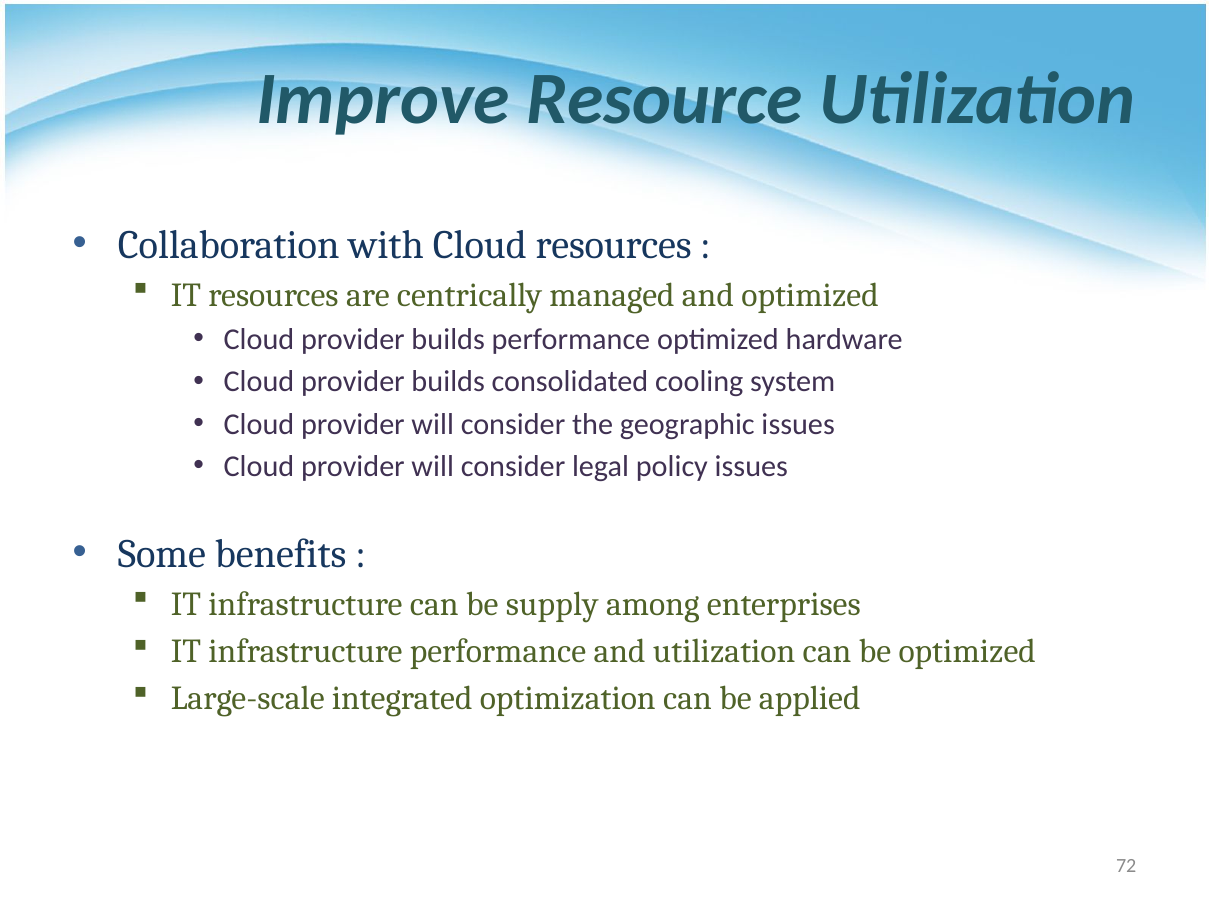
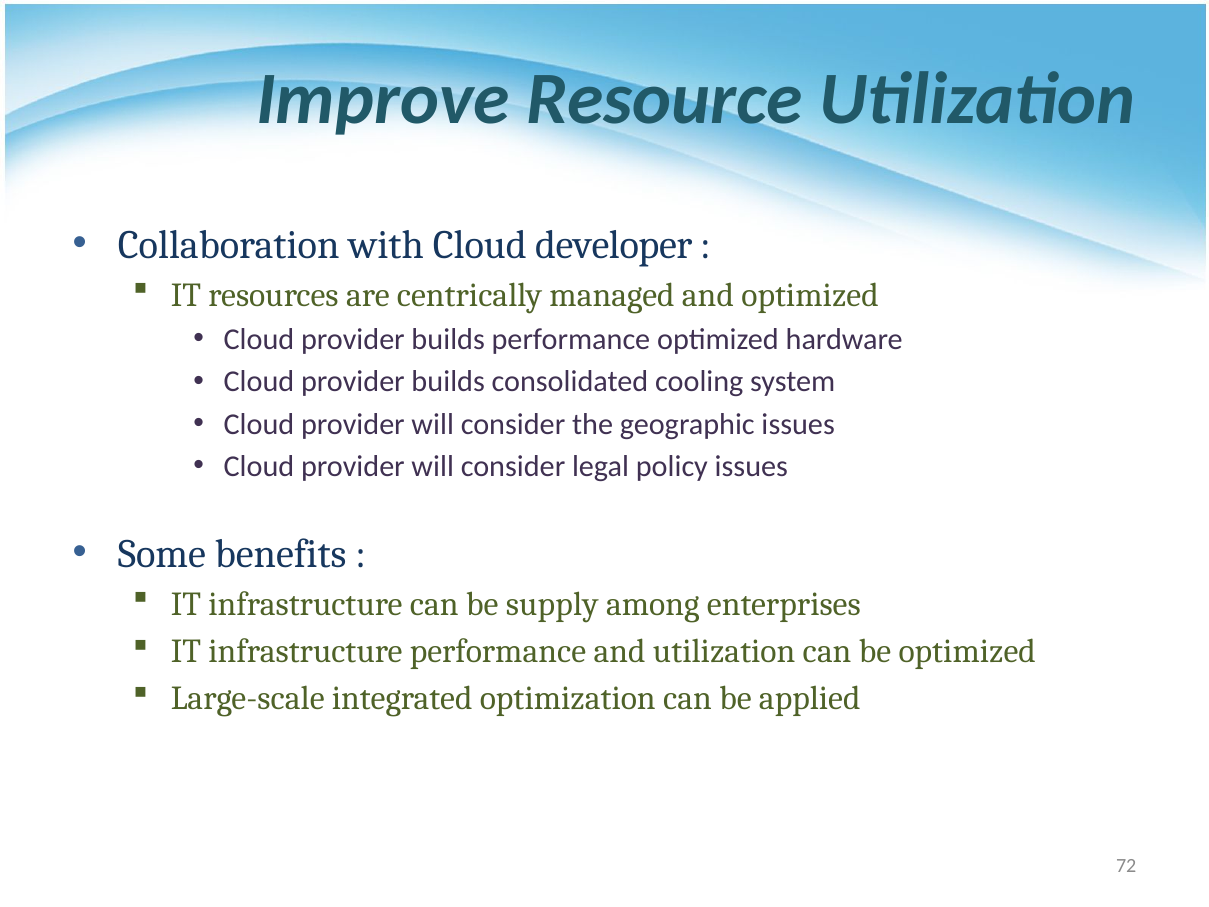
Cloud resources: resources -> developer (614, 245)
